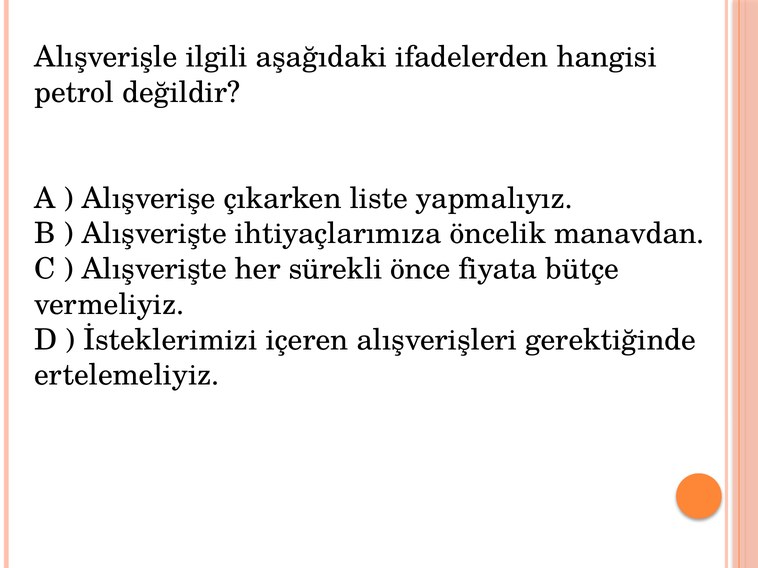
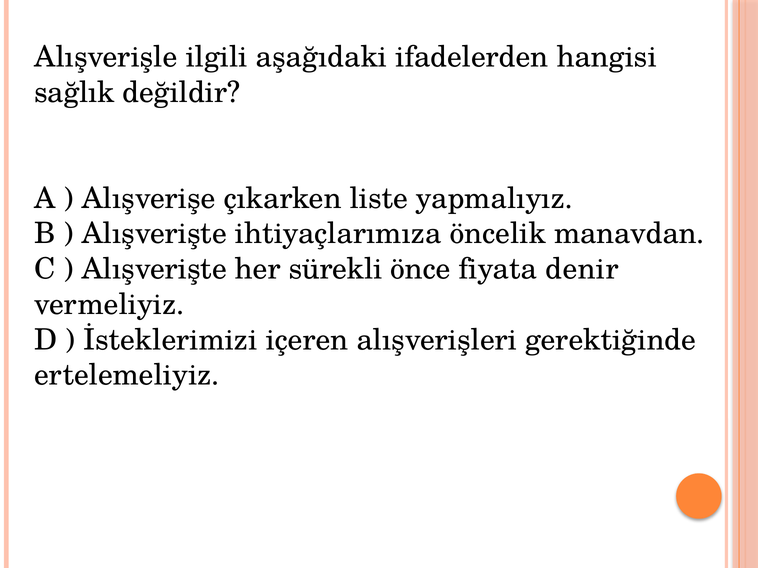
petrol: petrol -> sağlık (74, 92)
bütçe: bütçe -> denir (582, 269)
